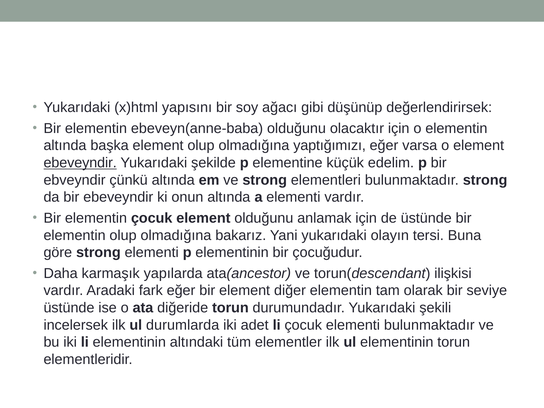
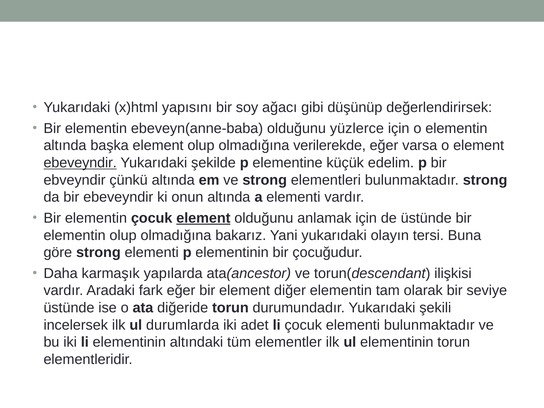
olacaktır: olacaktır -> yüzlerce (357, 128)
yaptığımızı: yaptığımızı -> verilerekde (330, 146)
element underline: none -> present (203, 218)
